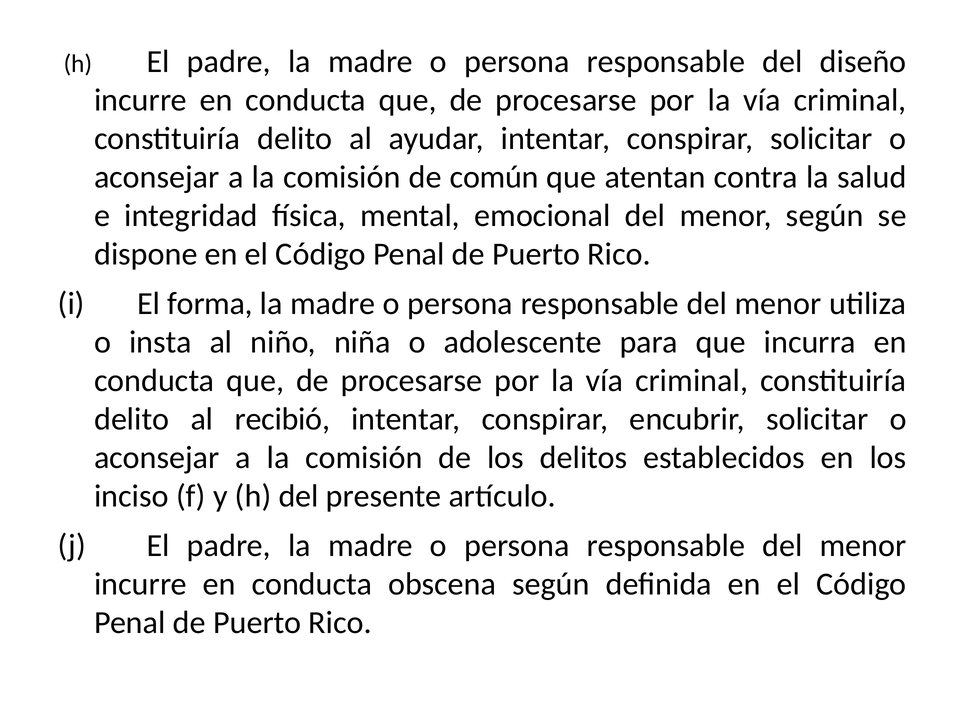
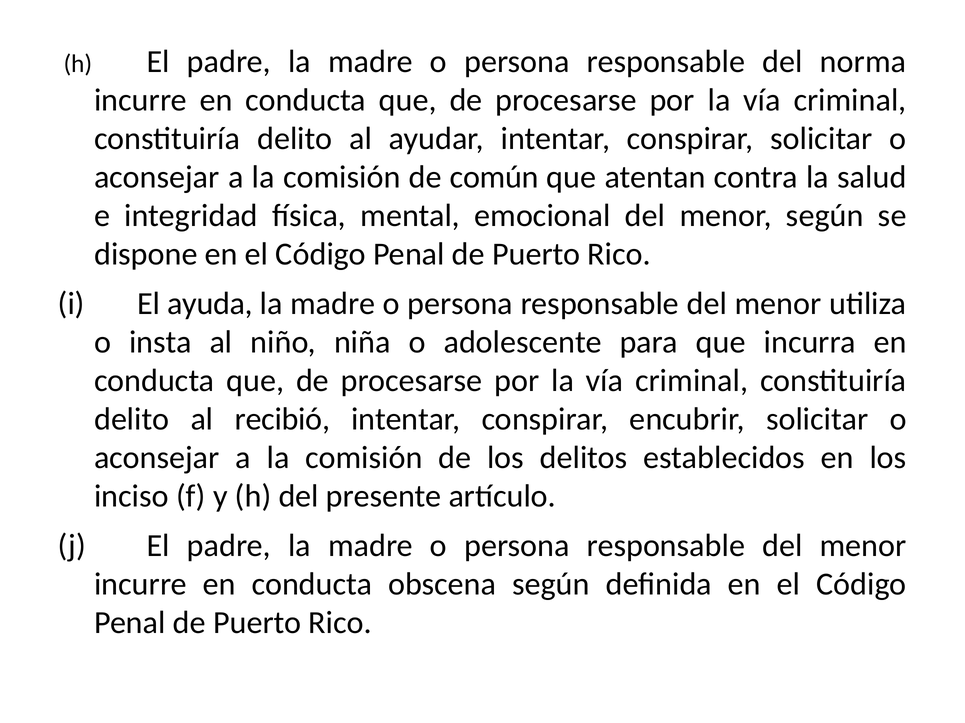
diseño: diseño -> norma (863, 61)
forma: forma -> ayuda (210, 304)
